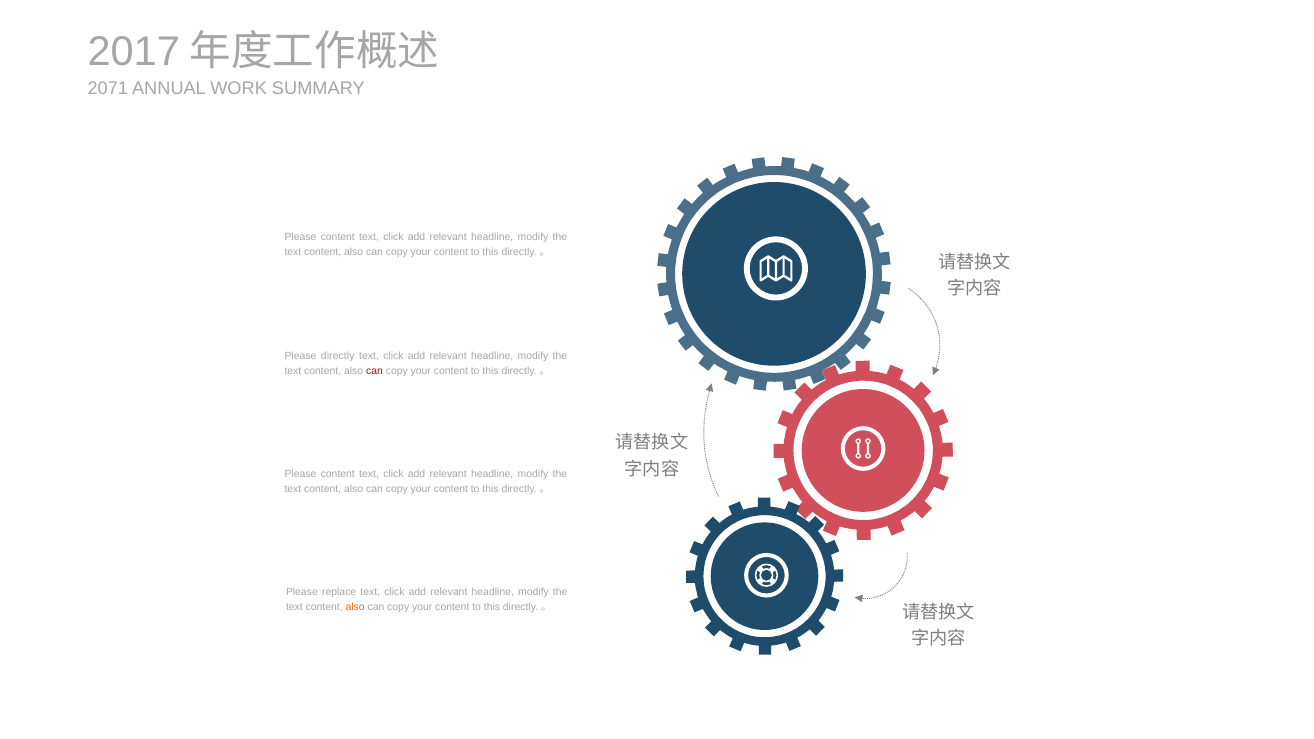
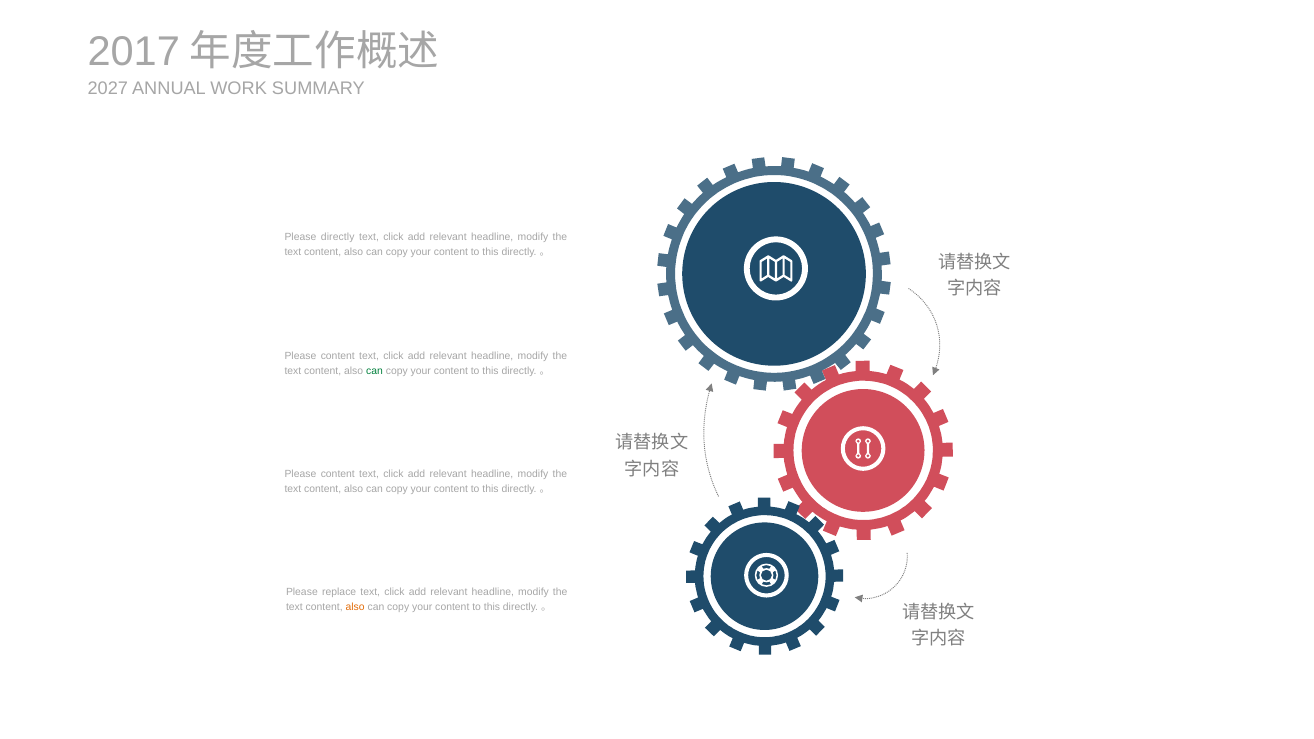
2071: 2071 -> 2027 (108, 88)
content: content -> directly (338, 237)
directly: directly -> content (338, 356)
can colour: red -> green (375, 371)
